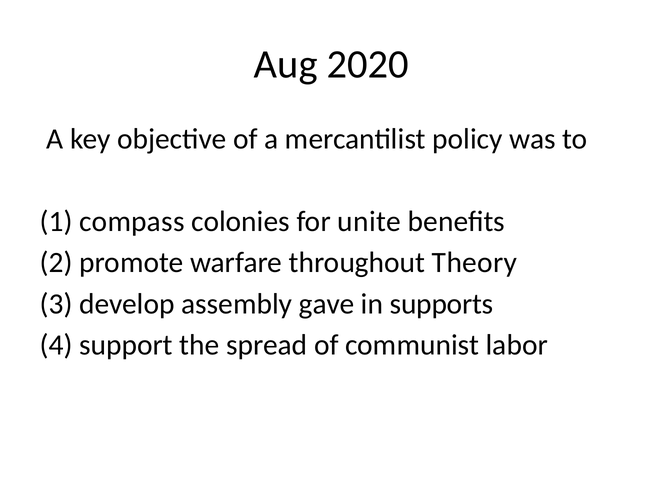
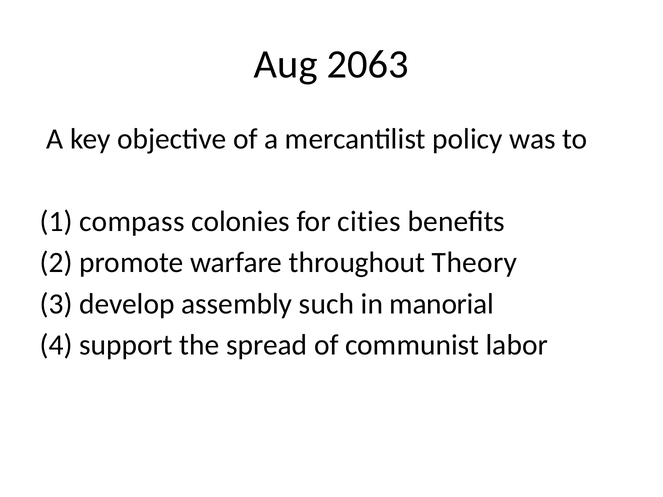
2020: 2020 -> 2063 (368, 64)
unite: unite -> cities (369, 222)
gave: gave -> such (327, 304)
supports: supports -> manorial (442, 304)
